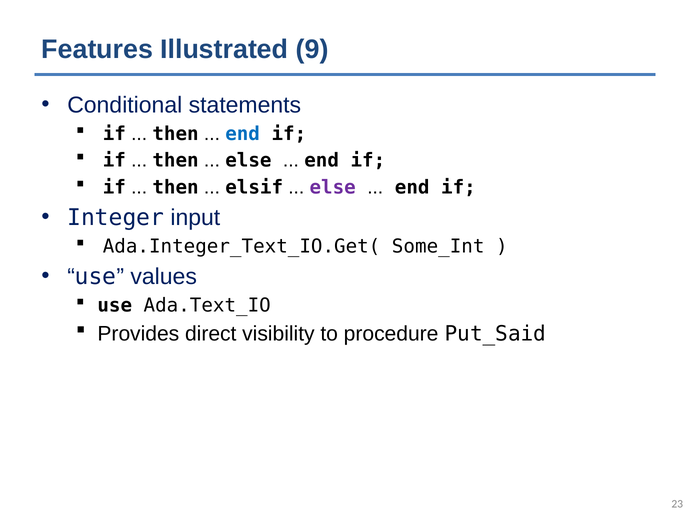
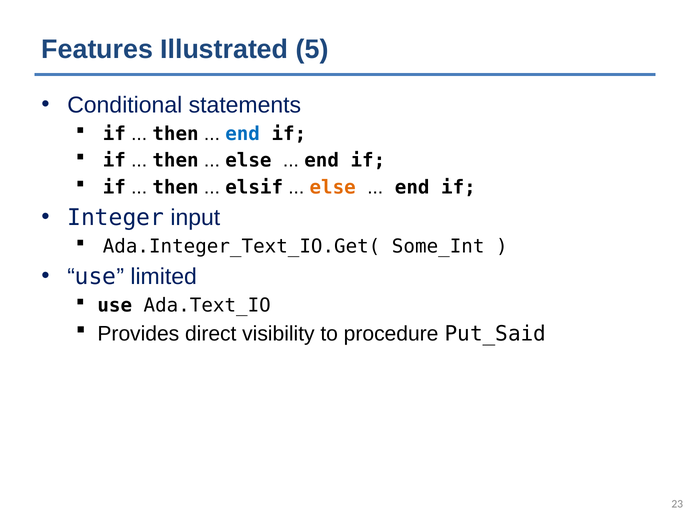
9: 9 -> 5 (312, 50)
else colour: purple -> orange (333, 188)
values: values -> limited (164, 277)
